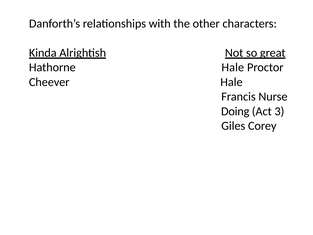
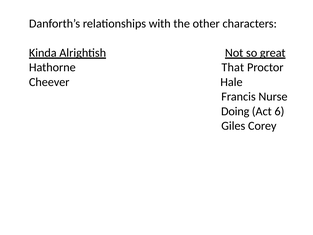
Hathorne Hale: Hale -> That (233, 67)
3: 3 -> 6 (279, 111)
